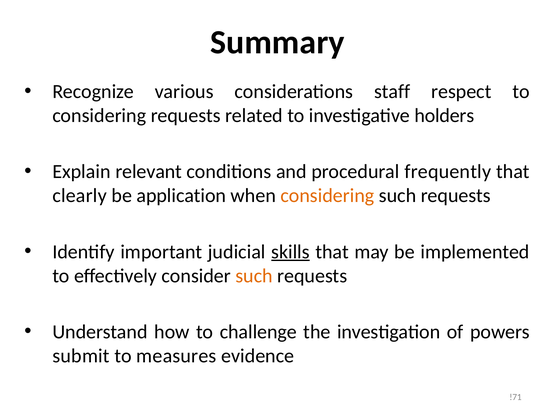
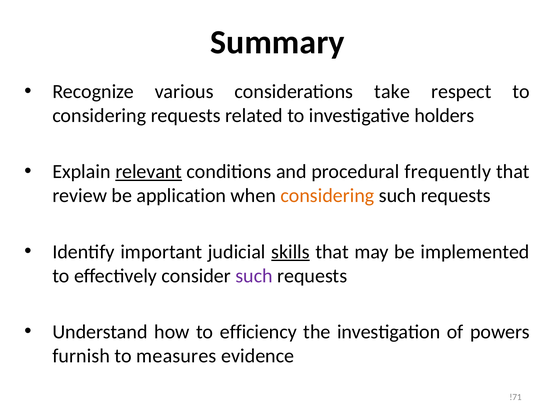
staff: staff -> take (392, 92)
relevant underline: none -> present (149, 172)
clearly: clearly -> review (80, 196)
such colour: orange -> purple (254, 276)
challenge: challenge -> efficiency (258, 332)
submit: submit -> furnish (81, 356)
